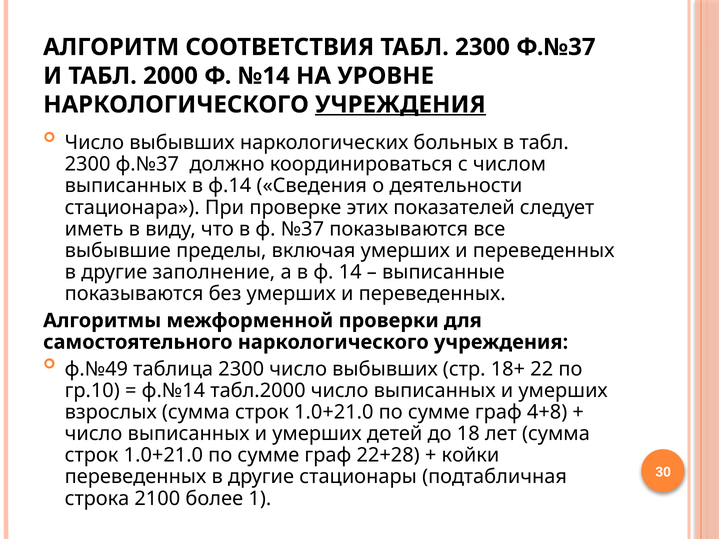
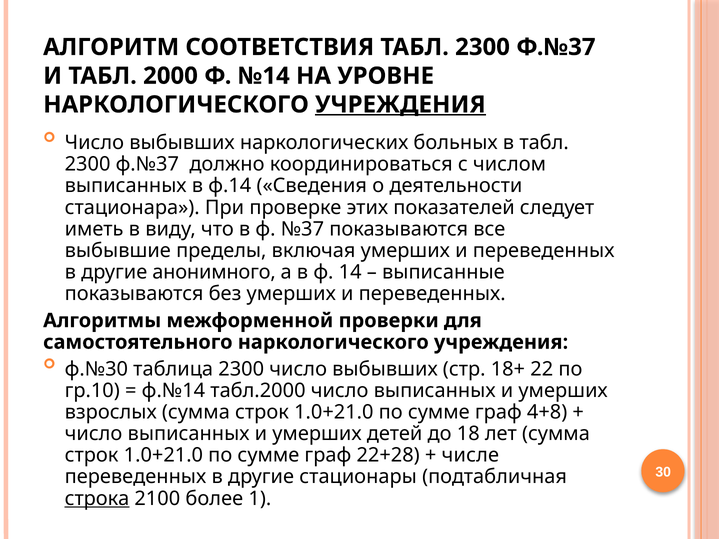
заполнение: заполнение -> анонимного (214, 272)
ф.№49: ф.№49 -> ф.№30 (96, 369)
койки: койки -> числе (470, 456)
строка underline: none -> present (97, 499)
